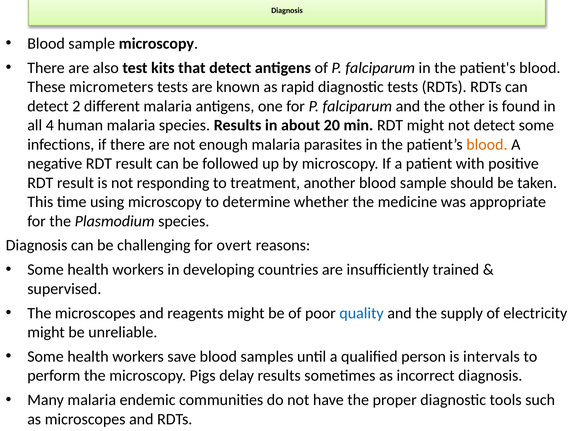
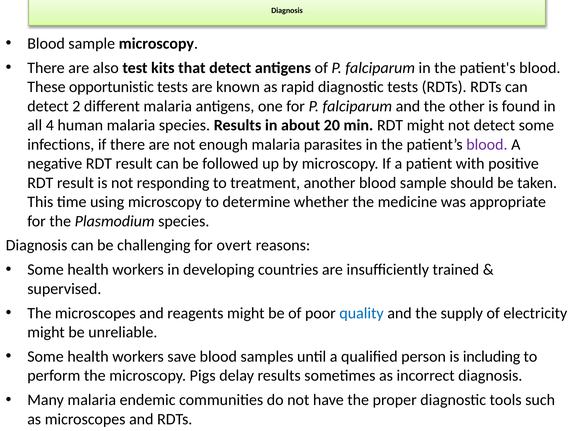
micrometers: micrometers -> opportunistic (111, 87)
blood colour: orange -> purple (487, 144)
intervals: intervals -> including (492, 356)
